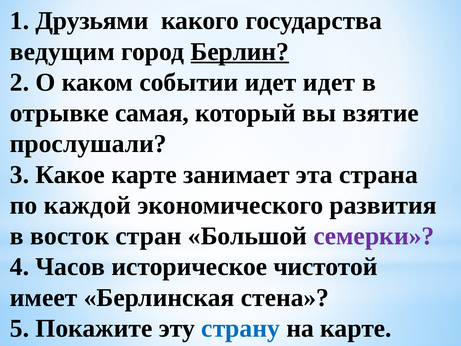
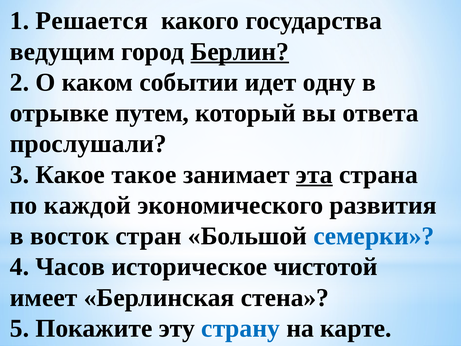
Друзьями: Друзьями -> Решается (92, 21)
идет идет: идет -> одну (329, 82)
самая: самая -> путем (152, 113)
взятие: взятие -> ответа (381, 113)
Какое карте: карте -> такое (144, 174)
эта underline: none -> present (314, 174)
семерки colour: purple -> blue (374, 236)
